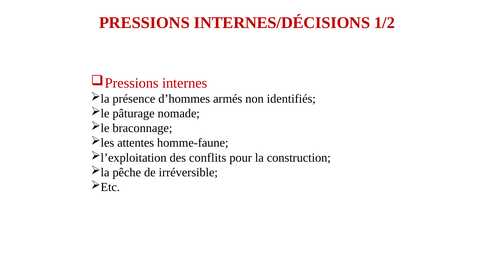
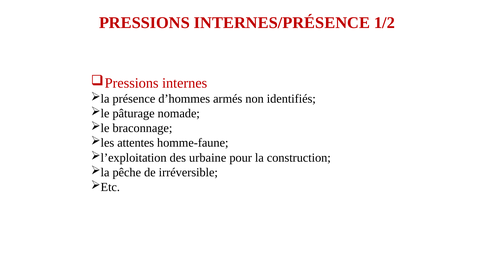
INTERNES/DÉCISIONS: INTERNES/DÉCISIONS -> INTERNES/PRÉSENCE (282, 23)
conflits: conflits -> urbaine (208, 157)
